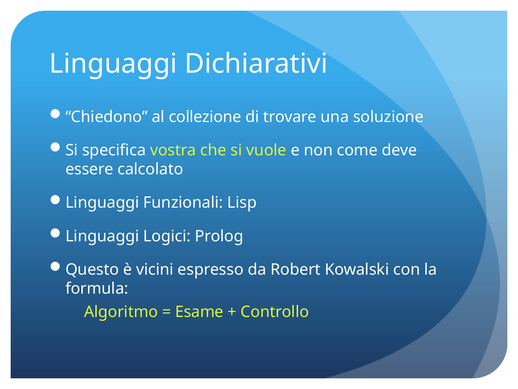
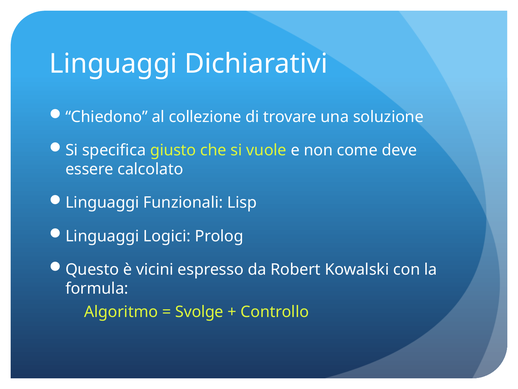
vostra: vostra -> giusto (173, 150)
Esame: Esame -> Svolge (199, 311)
